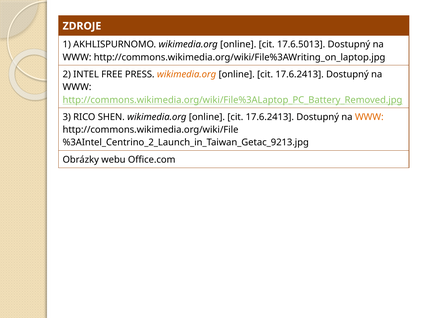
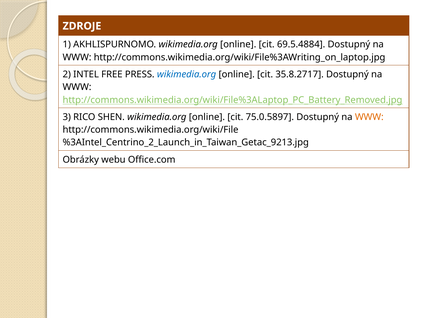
17.6.5013: 17.6.5013 -> 69.5.4884 (301, 45)
wikimedia.org colour: orange -> blue (187, 74)
17.6.2413: 17.6.2413 -> 35.8.2717 (300, 74)
17.6.2413: 17.6.2413 -> 75.0.5897 (270, 117)
